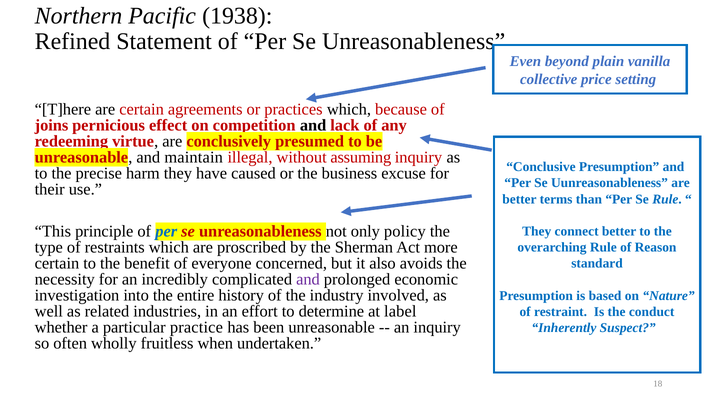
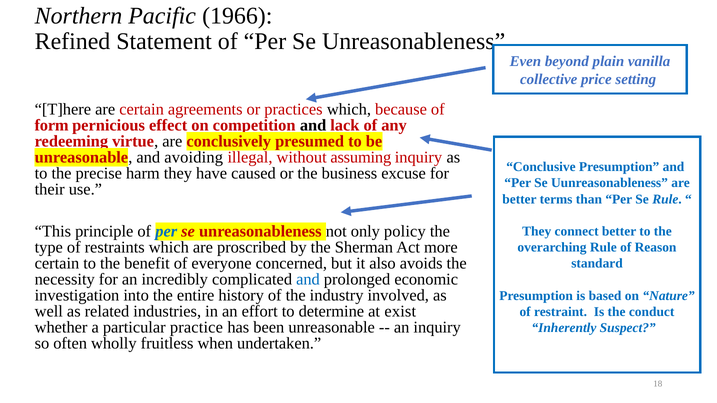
1938: 1938 -> 1966 (237, 16)
joins: joins -> form (52, 125)
maintain: maintain -> avoiding (194, 157)
and colour: purple -> blue (308, 280)
label: label -> exist (400, 311)
